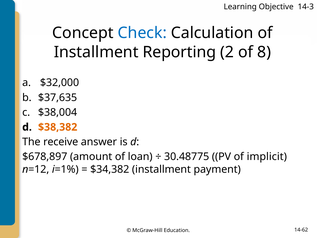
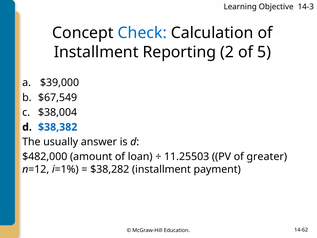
8: 8 -> 5 (264, 52)
$32,000: $32,000 -> $39,000 (60, 83)
$37,635: $37,635 -> $67,549 (58, 97)
$38,382 colour: orange -> blue (58, 127)
receive: receive -> usually (61, 142)
$678,897: $678,897 -> $482,000 (45, 157)
30.48775: 30.48775 -> 11.25503 (187, 157)
implicit: implicit -> greater (267, 157)
$34,382: $34,382 -> $38,282 (110, 169)
